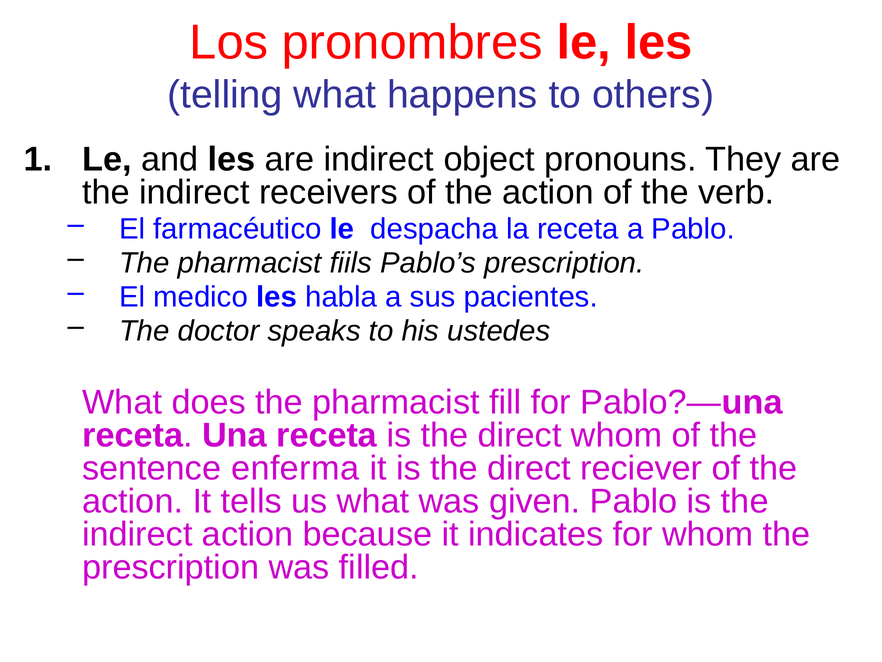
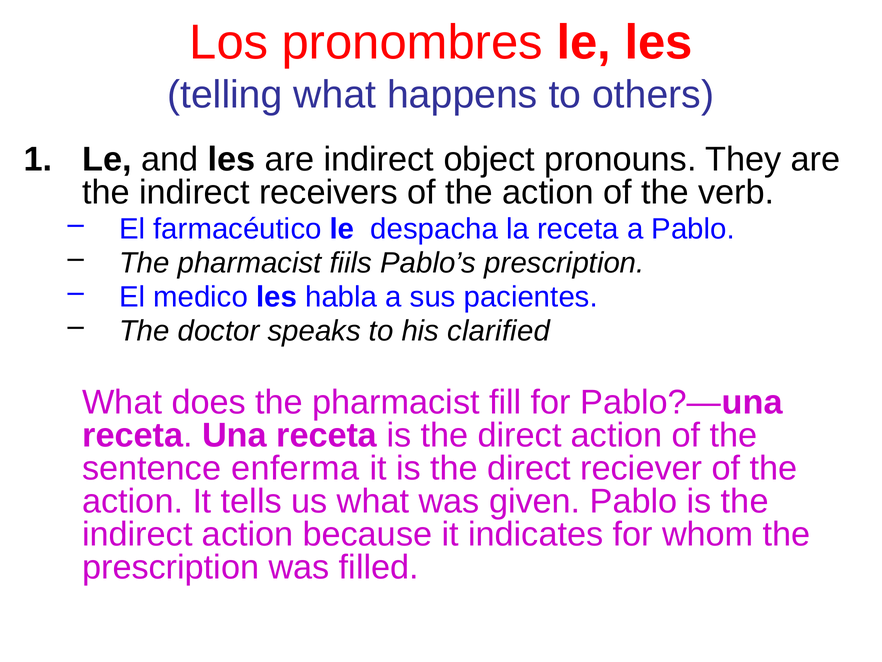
ustedes: ustedes -> clarified (499, 331)
direct whom: whom -> action (617, 435)
